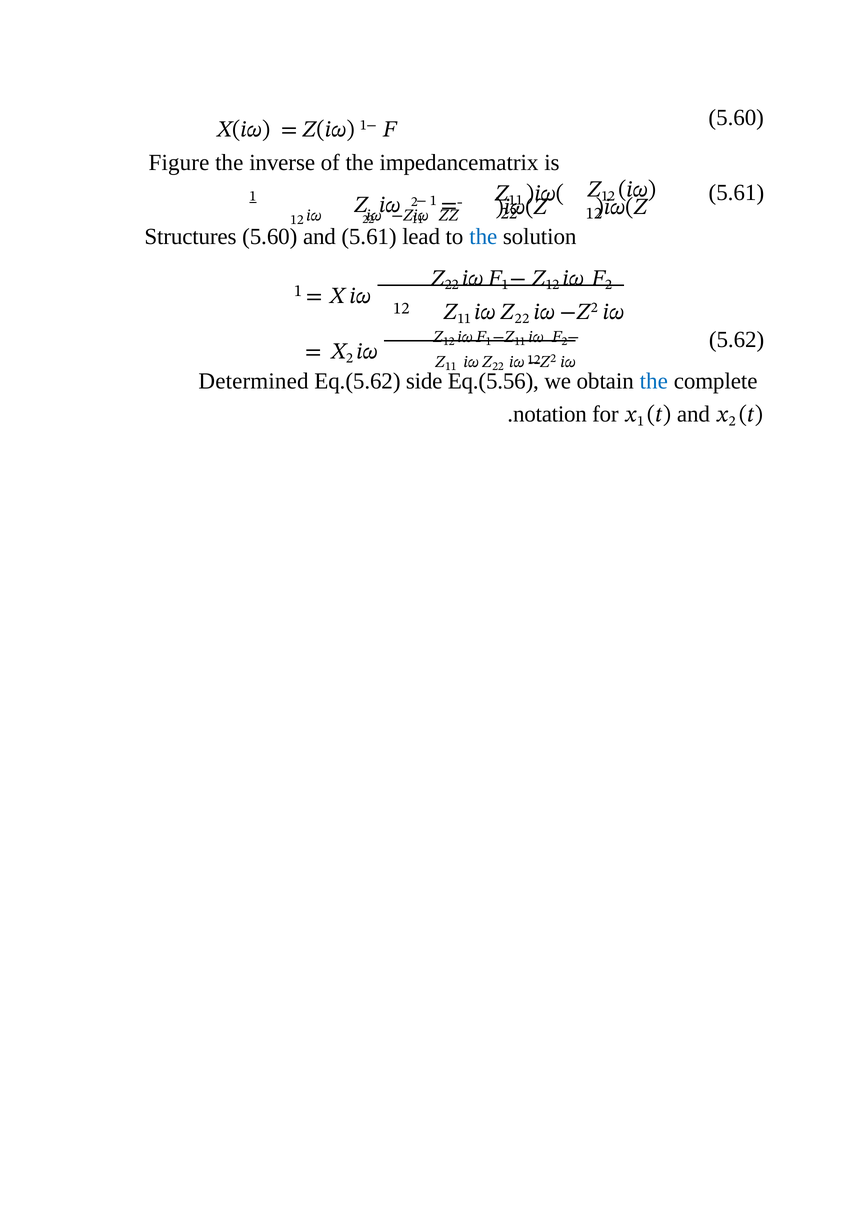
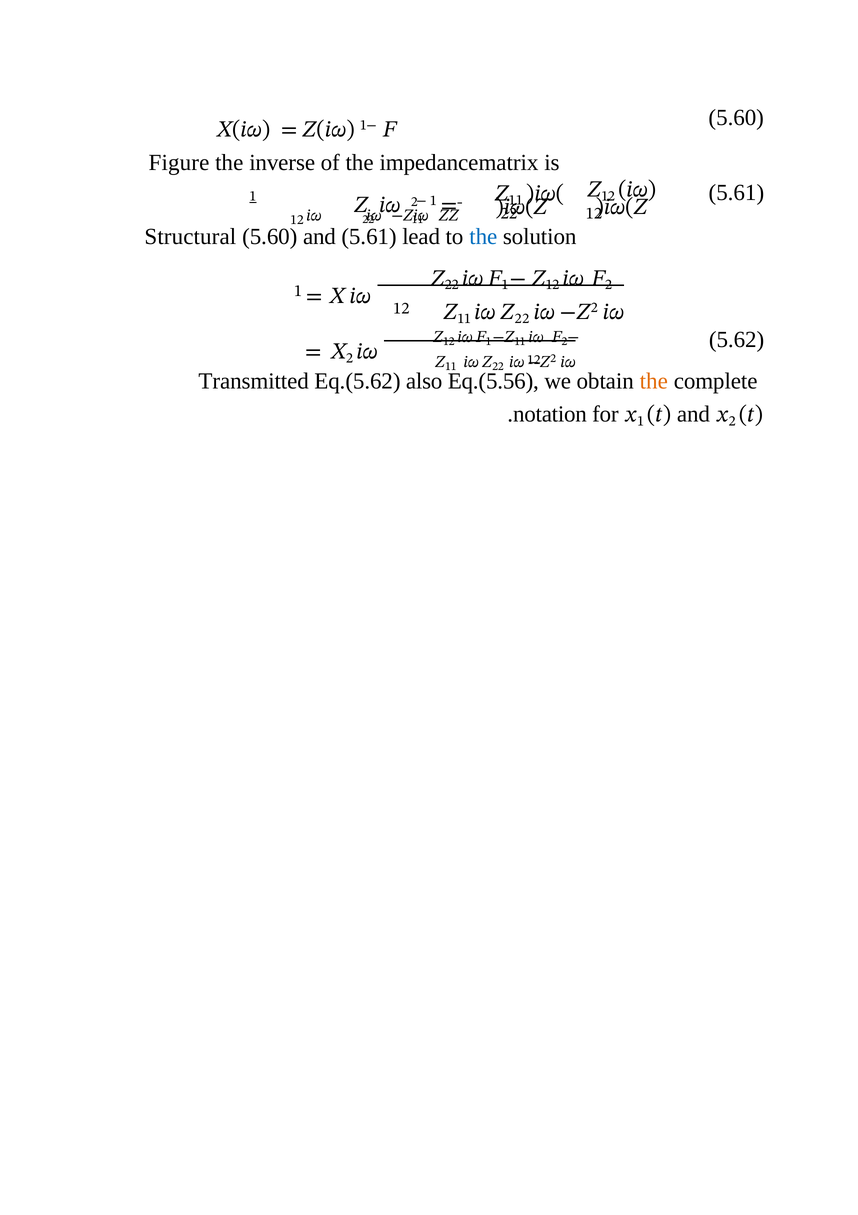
Structures: Structures -> Structural (190, 237)
Determined: Determined -> Transmitted (254, 381)
side: side -> also (424, 381)
the colour: blue -> orange (654, 381)
